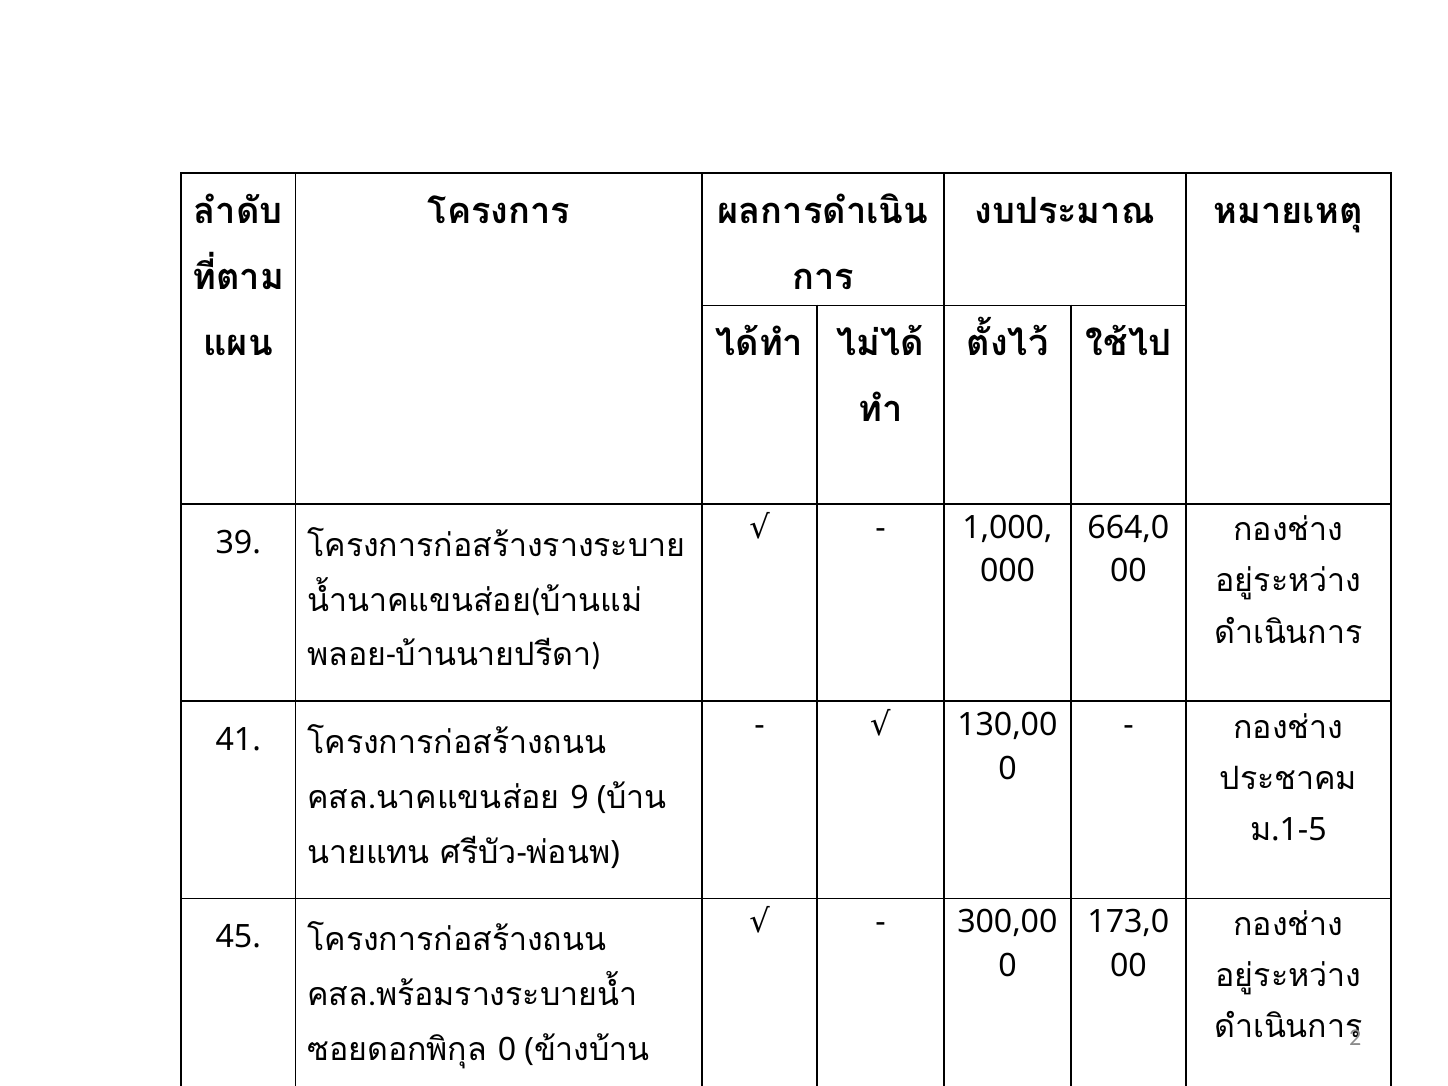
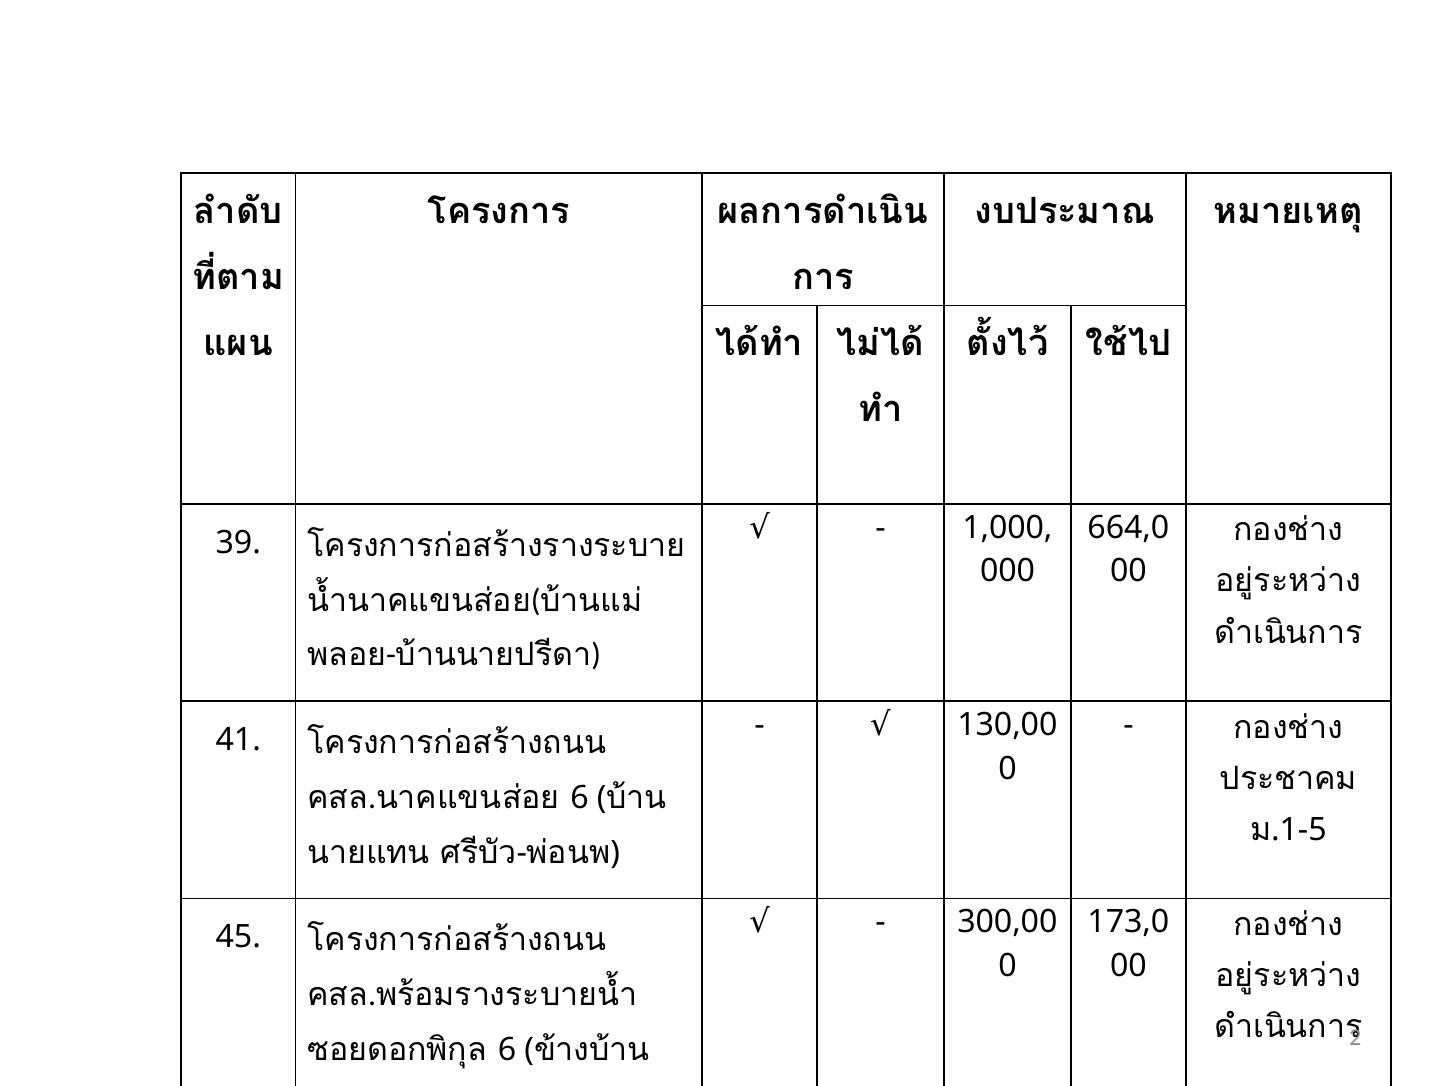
9: 9 -> 6 (580, 798)
0: 0 -> 6 (507, 1050)
